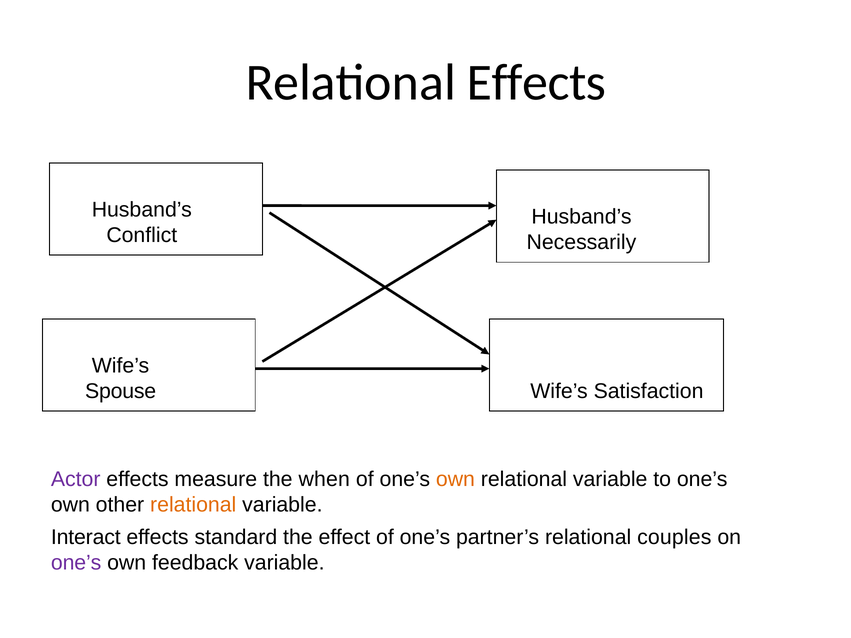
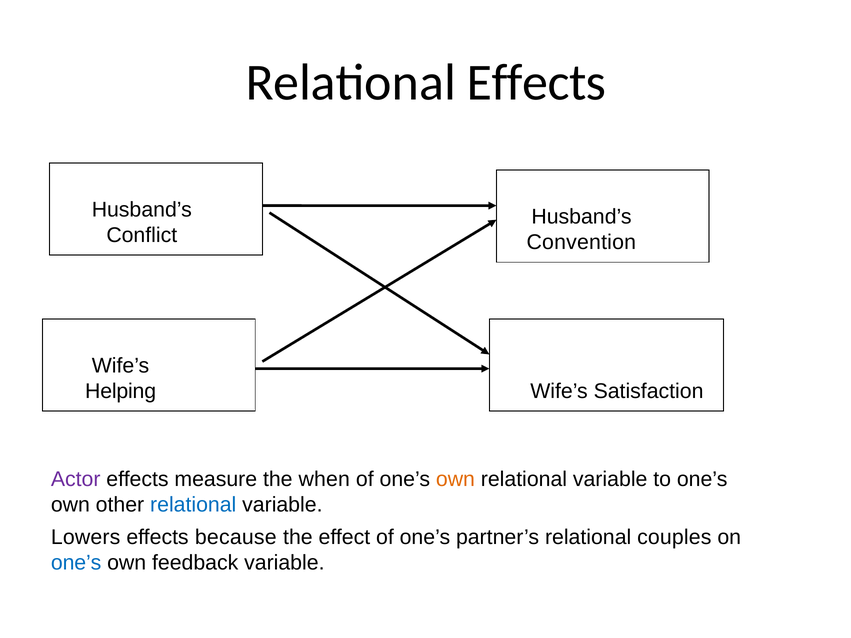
Necessarily: Necessarily -> Convention (581, 243)
Spouse: Spouse -> Helping (121, 391)
relational colour: orange -> blue (193, 505)
Interact: Interact -> Lowers (86, 538)
standard: standard -> because (236, 538)
one’s colour: purple -> blue (76, 563)
